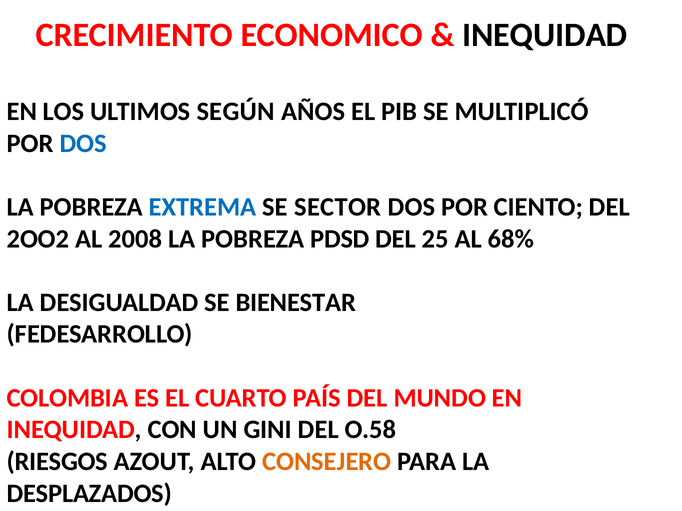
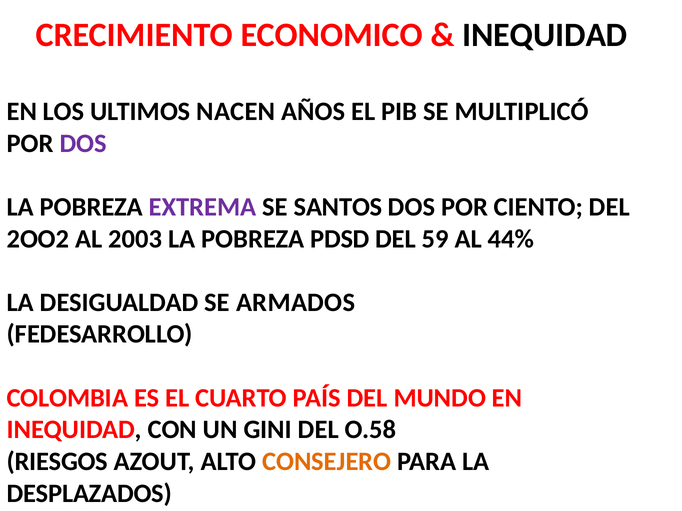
SEGÚN: SEGÚN -> NACEN (236, 112)
DOS colour: blue -> purple (83, 143)
EXTREMA colour: blue -> purple (203, 207)
SECTOR: SECTOR -> SANTOS (338, 207)
2008: 2008 -> 2003 (135, 239)
25: 25 -> 59 (435, 239)
68%: 68% -> 44% (511, 239)
BIENESTAR: BIENESTAR -> ARMADOS (296, 303)
